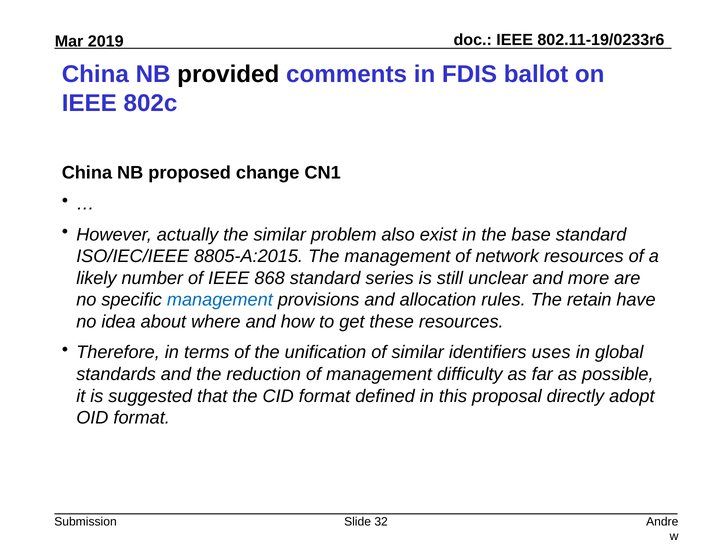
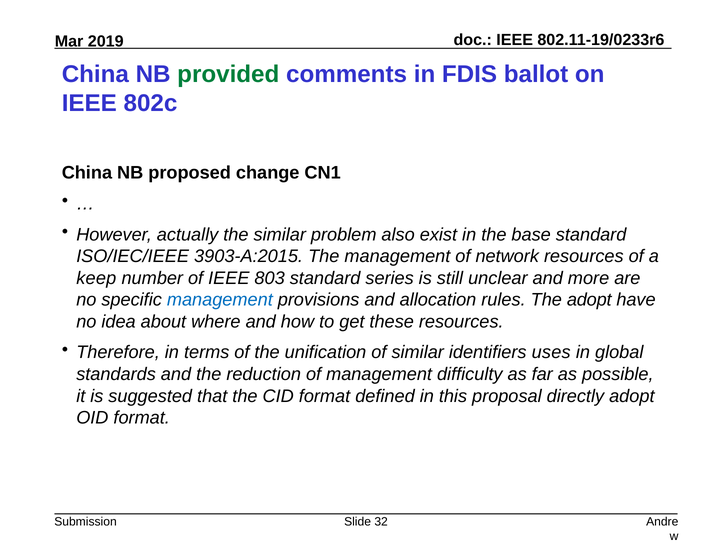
provided colour: black -> green (228, 74)
8805-A:2015: 8805-A:2015 -> 3903-A:2015 (249, 257)
likely: likely -> keep (96, 278)
868: 868 -> 803 (270, 278)
The retain: retain -> adopt (589, 300)
